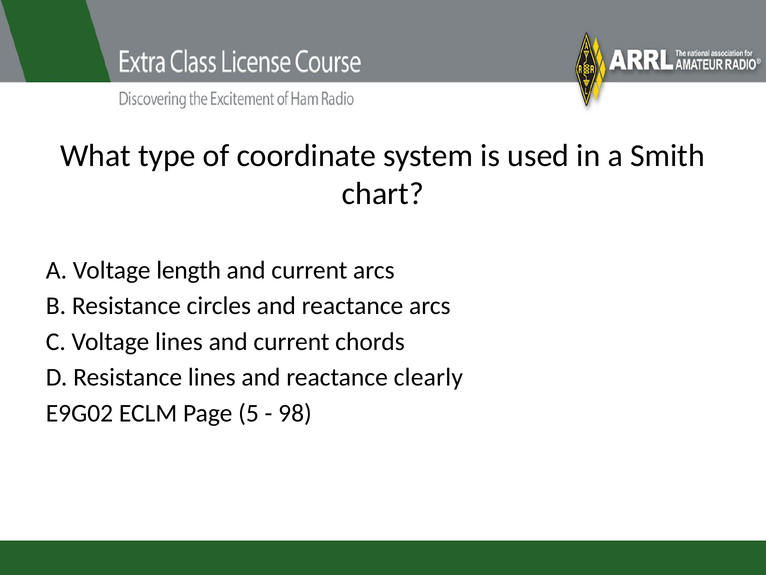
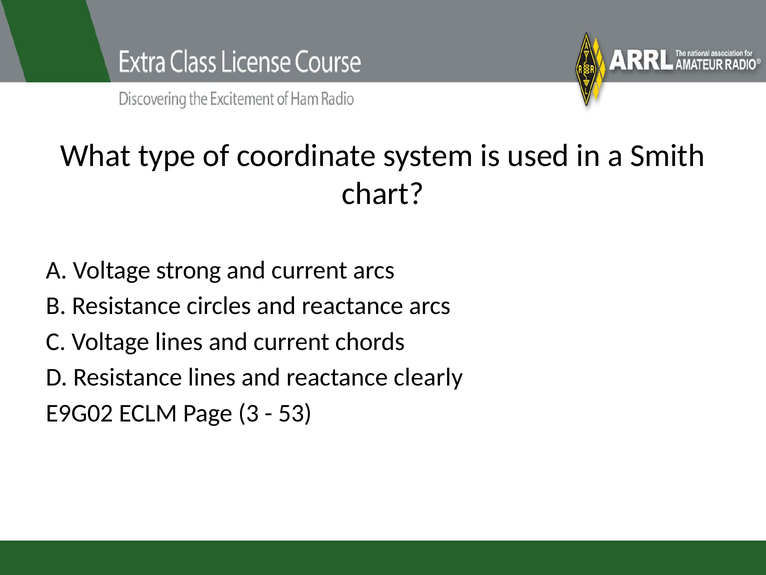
length: length -> strong (189, 270)
5: 5 -> 3 (249, 413)
98: 98 -> 53 (295, 413)
